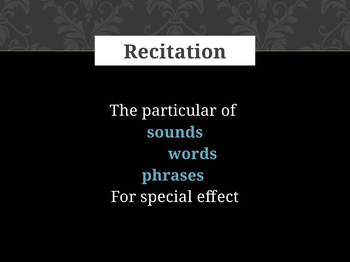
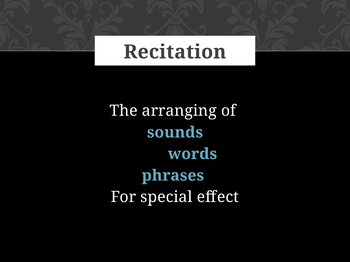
particular: particular -> arranging (179, 111)
